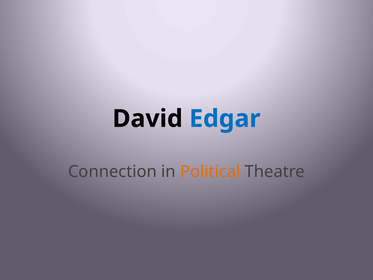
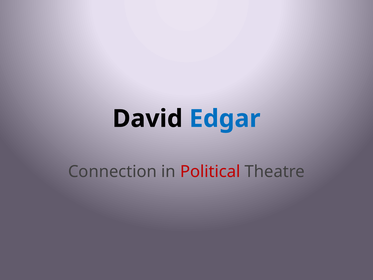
Political colour: orange -> red (210, 171)
